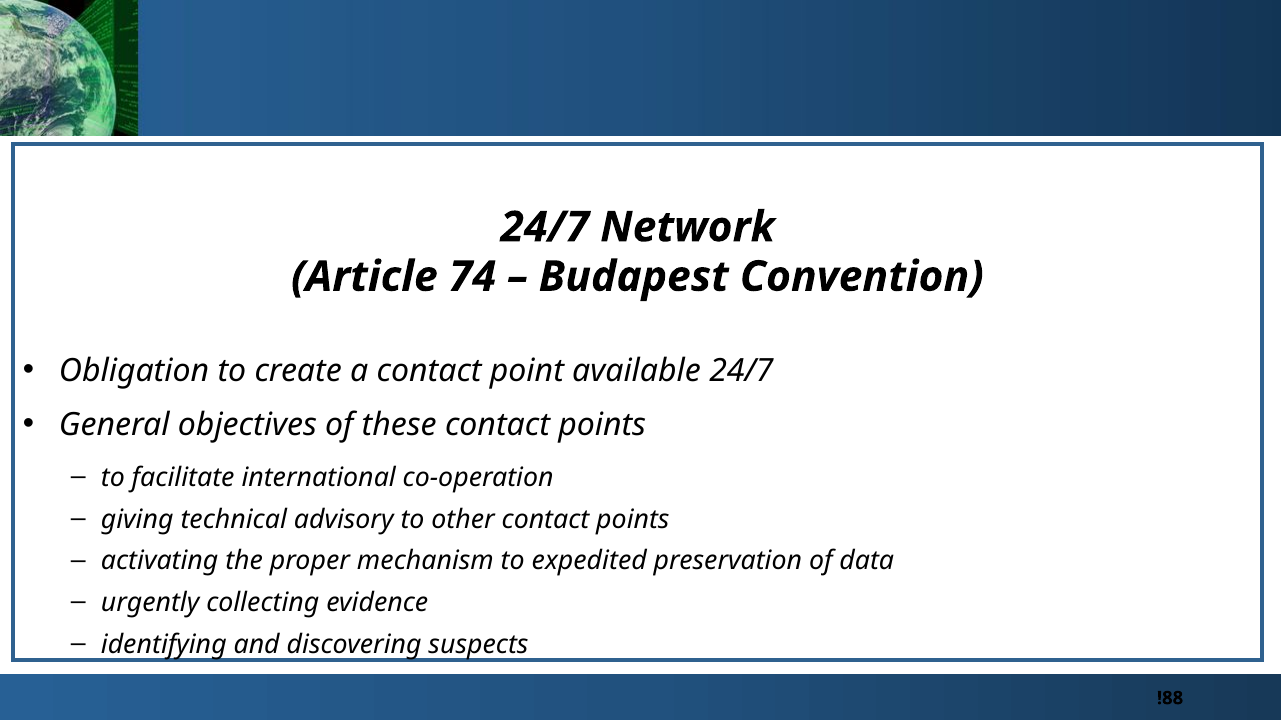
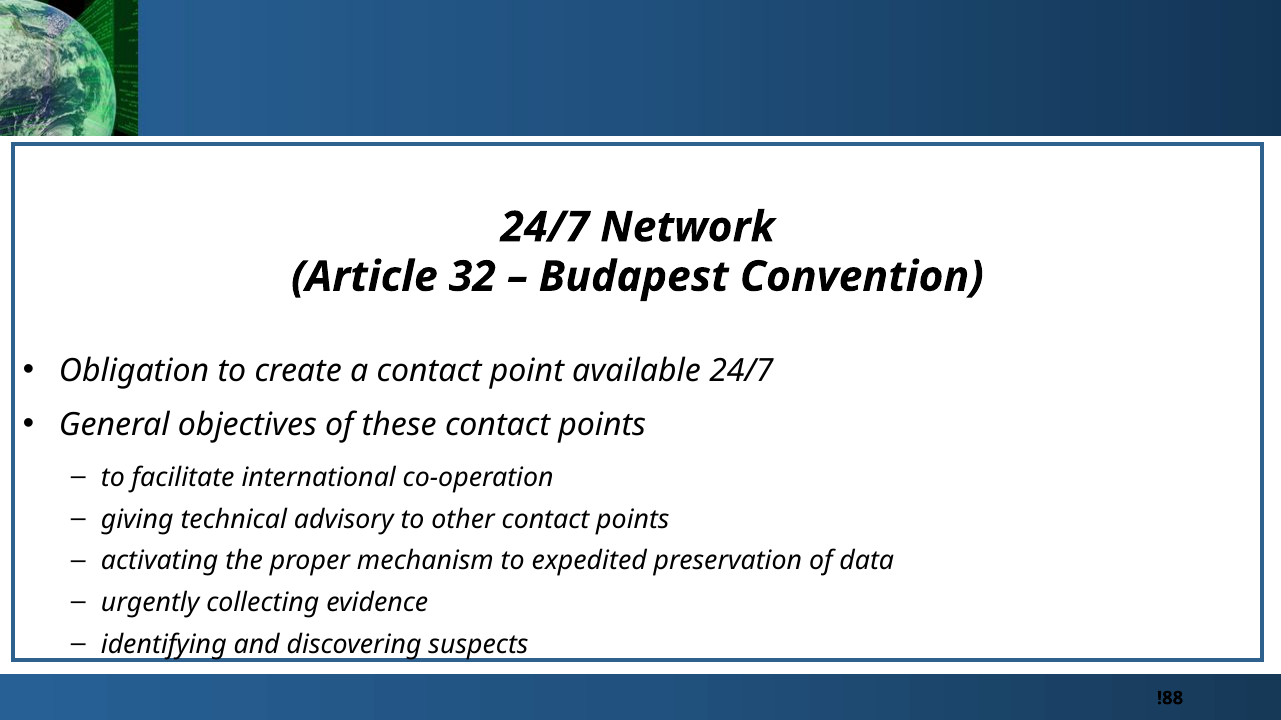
74: 74 -> 32 (472, 277)
